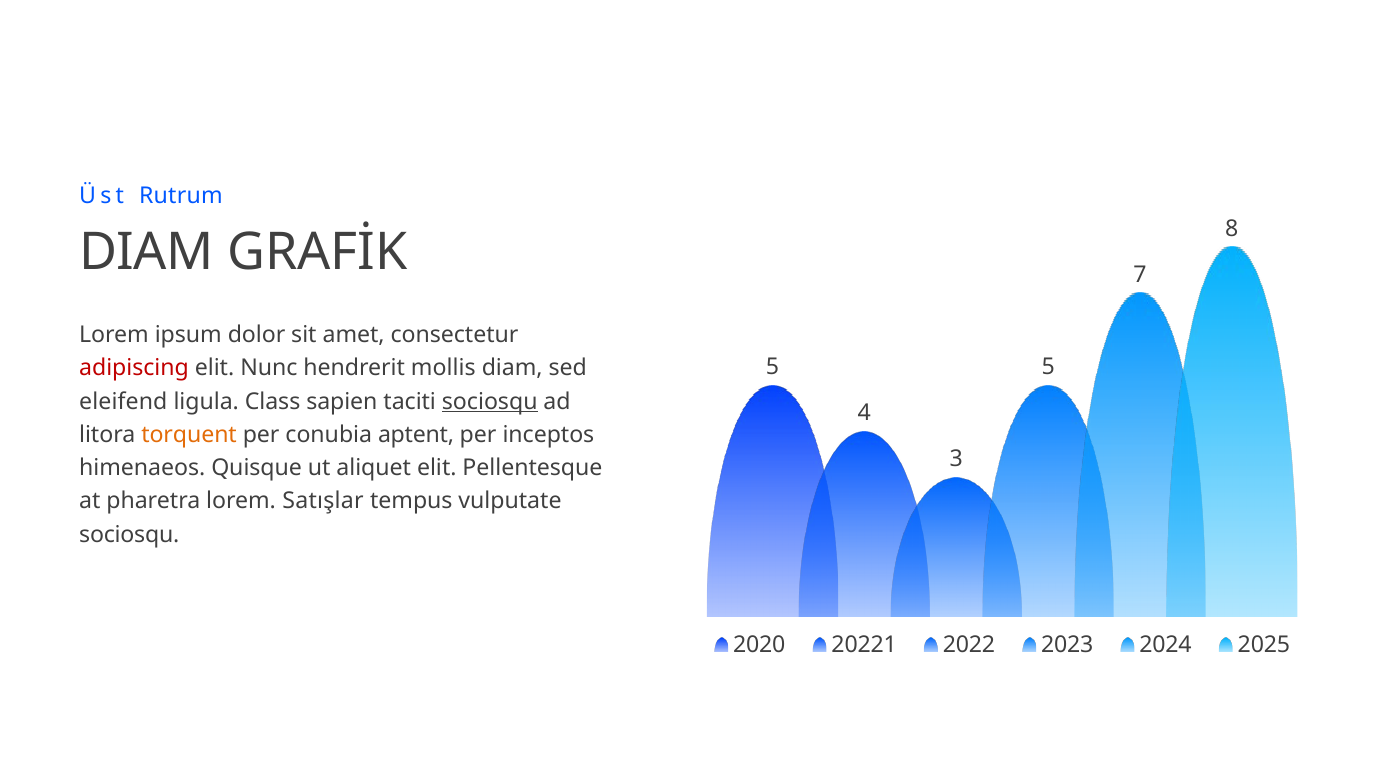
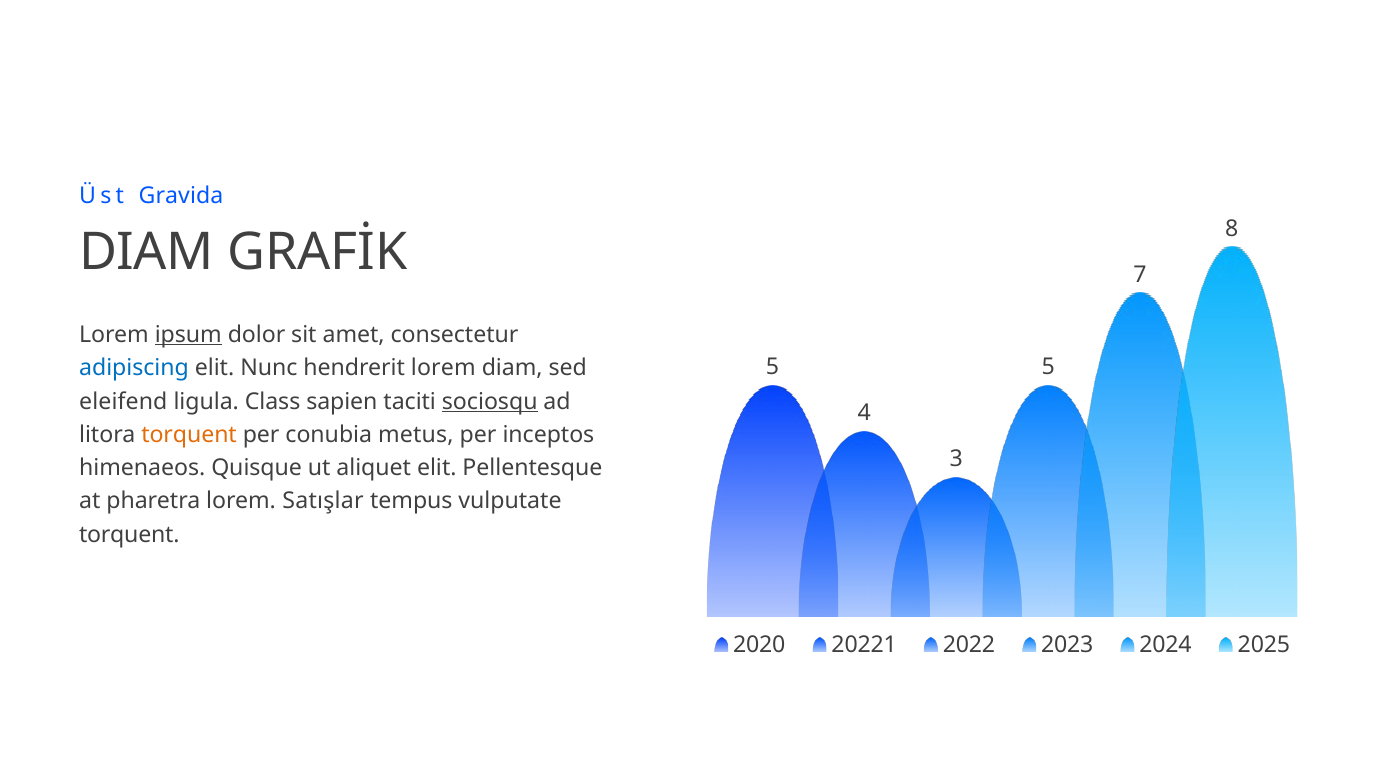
Rutrum: Rutrum -> Gravida (181, 196)
ipsum underline: none -> present (188, 335)
adipiscing colour: red -> blue (134, 368)
hendrerit mollis: mollis -> lorem (443, 368)
aptent: aptent -> metus (416, 435)
sociosqu: sociosqu -> torquent (129, 535)
